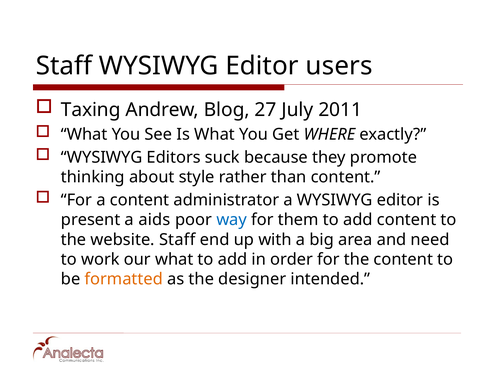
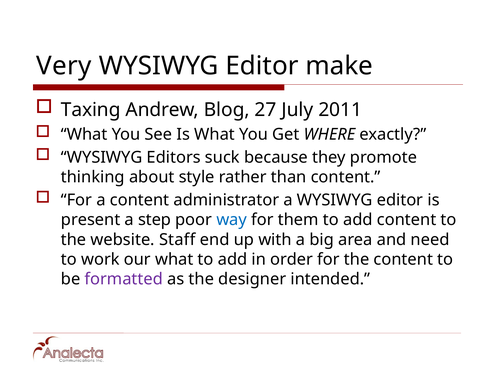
Staff: Staff -> Very (64, 66)
users: users -> make (339, 66)
aids: aids -> step (155, 220)
formatted colour: orange -> purple (124, 279)
